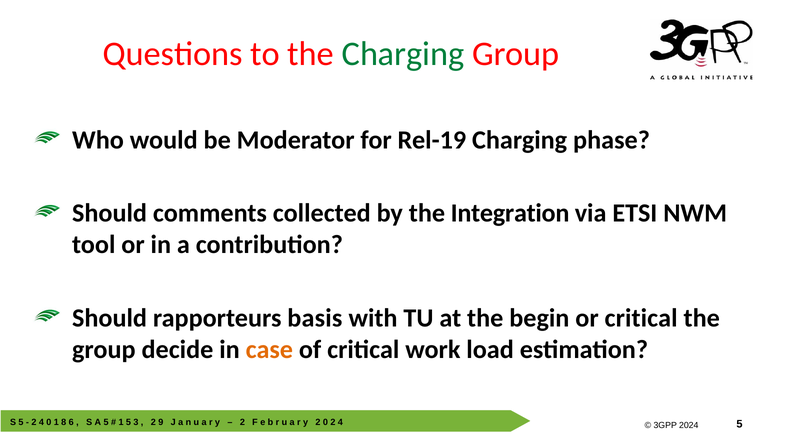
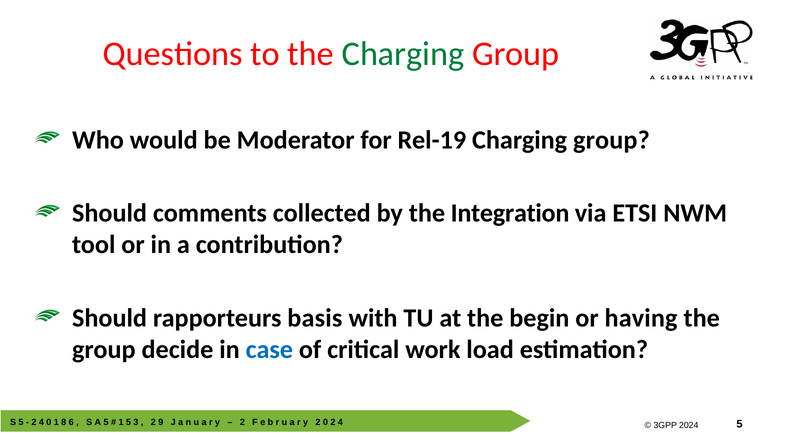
Rel-19 Charging phase: phase -> group (611, 140)
or critical: critical -> having (641, 318)
case colour: orange -> blue (269, 349)
